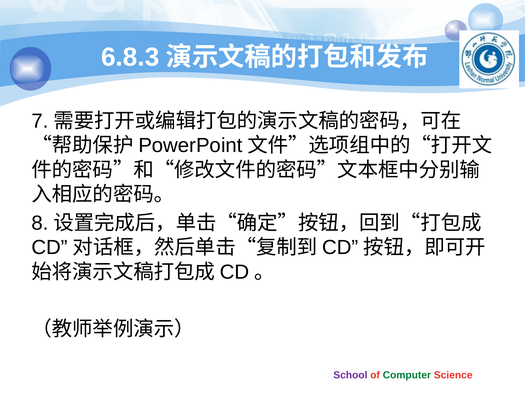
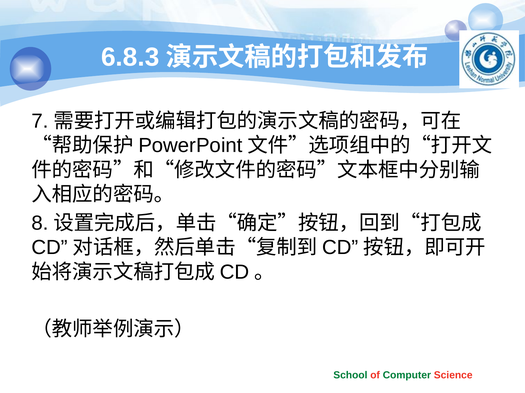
School colour: purple -> green (350, 376)
